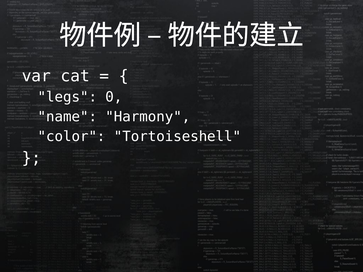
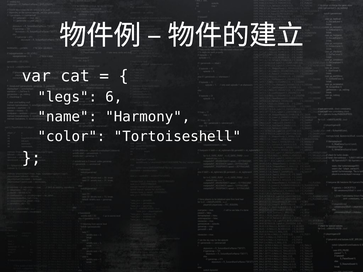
0: 0 -> 6 (114, 97)
